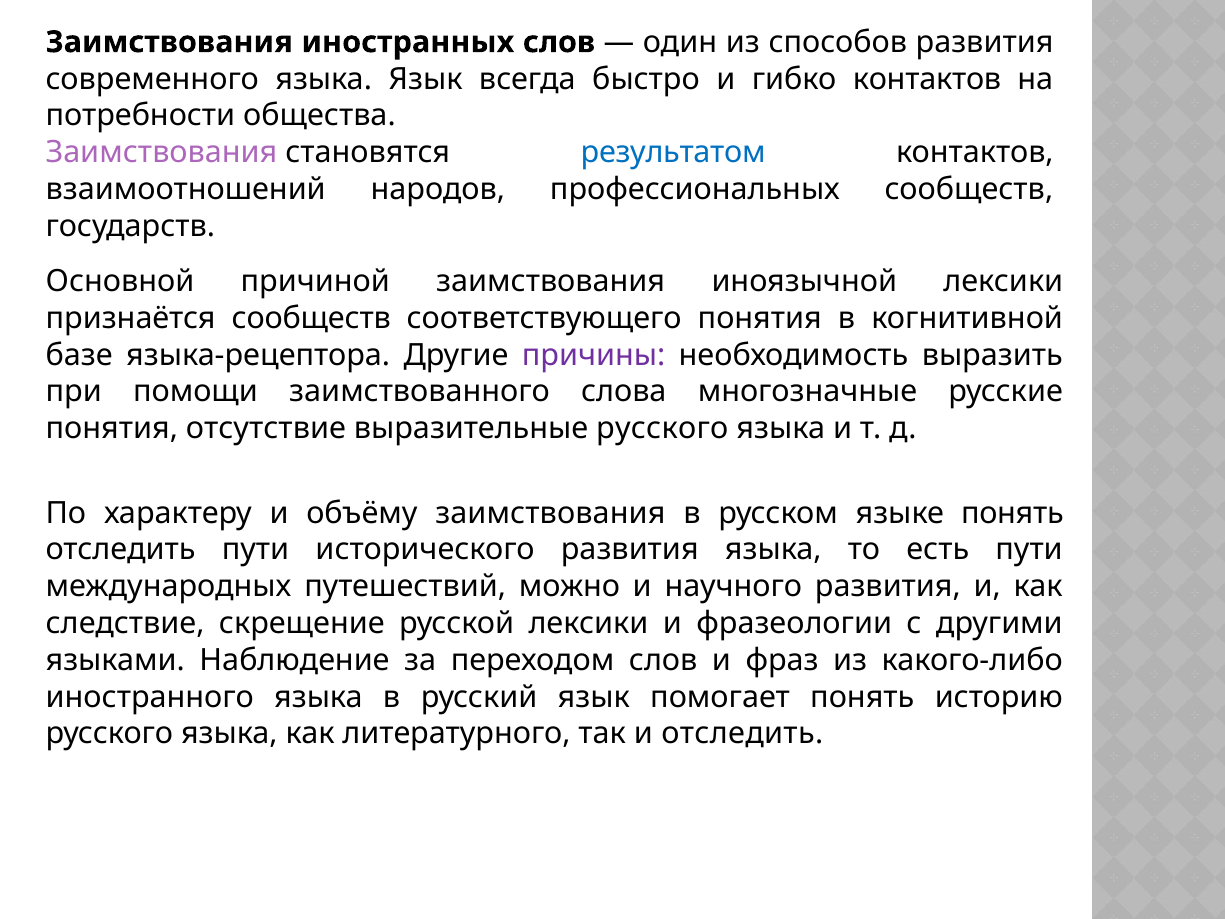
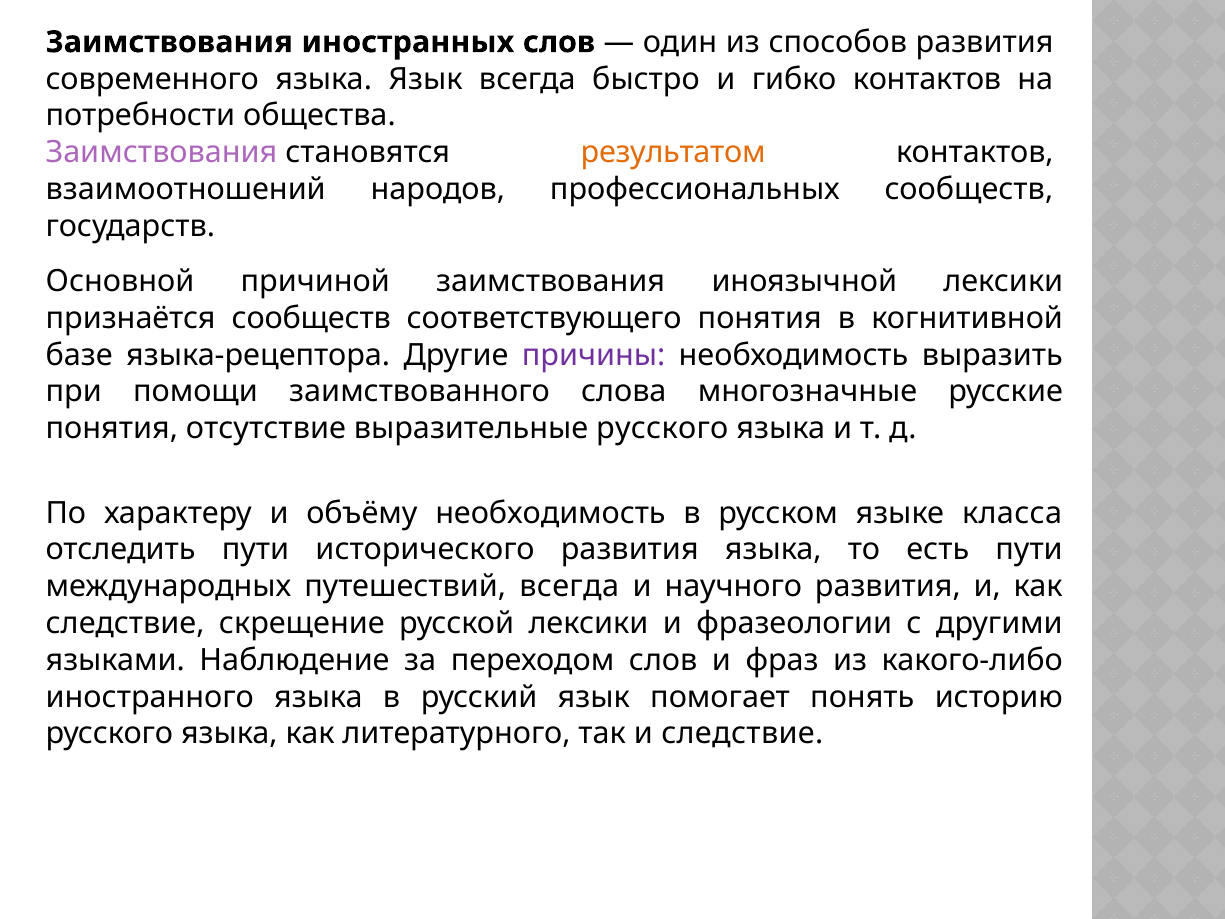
результатом colour: blue -> orange (673, 152)
объёму заимствования: заимствования -> необходимость (550, 513)
языке понять: понять -> класса (1012, 513)
путешествий можно: можно -> всегда (569, 586)
и отследить: отследить -> следствие (742, 733)
